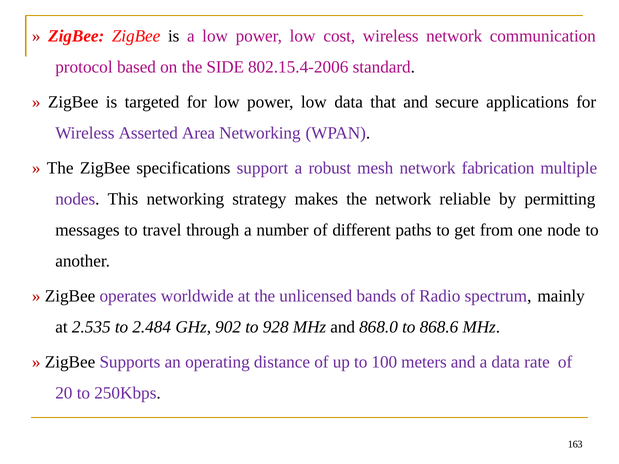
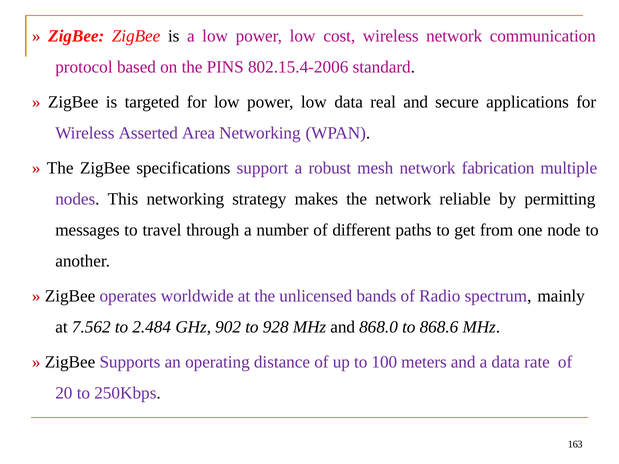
SIDE: SIDE -> PINS (225, 67)
that: that -> real (383, 102)
2.535: 2.535 -> 7.562 (91, 327)
